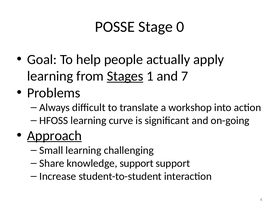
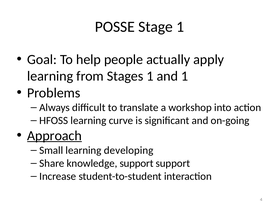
Stage 0: 0 -> 1 (180, 27)
Stages underline: present -> none (125, 76)
and 7: 7 -> 1 (185, 76)
challenging: challenging -> developing (129, 150)
